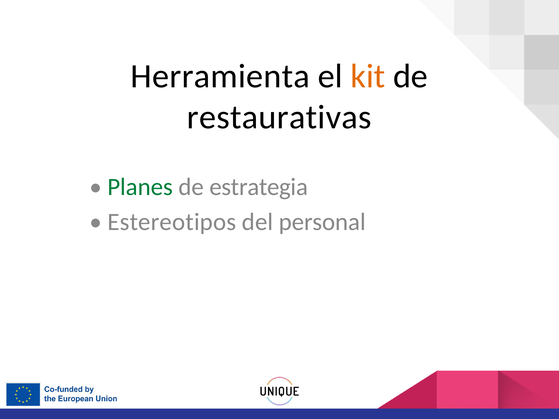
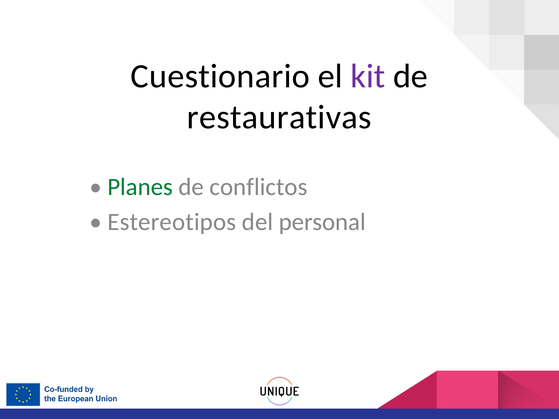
Herramienta: Herramienta -> Cuestionario (220, 76)
kit colour: orange -> purple (368, 76)
estrategia: estrategia -> conflictos (259, 187)
